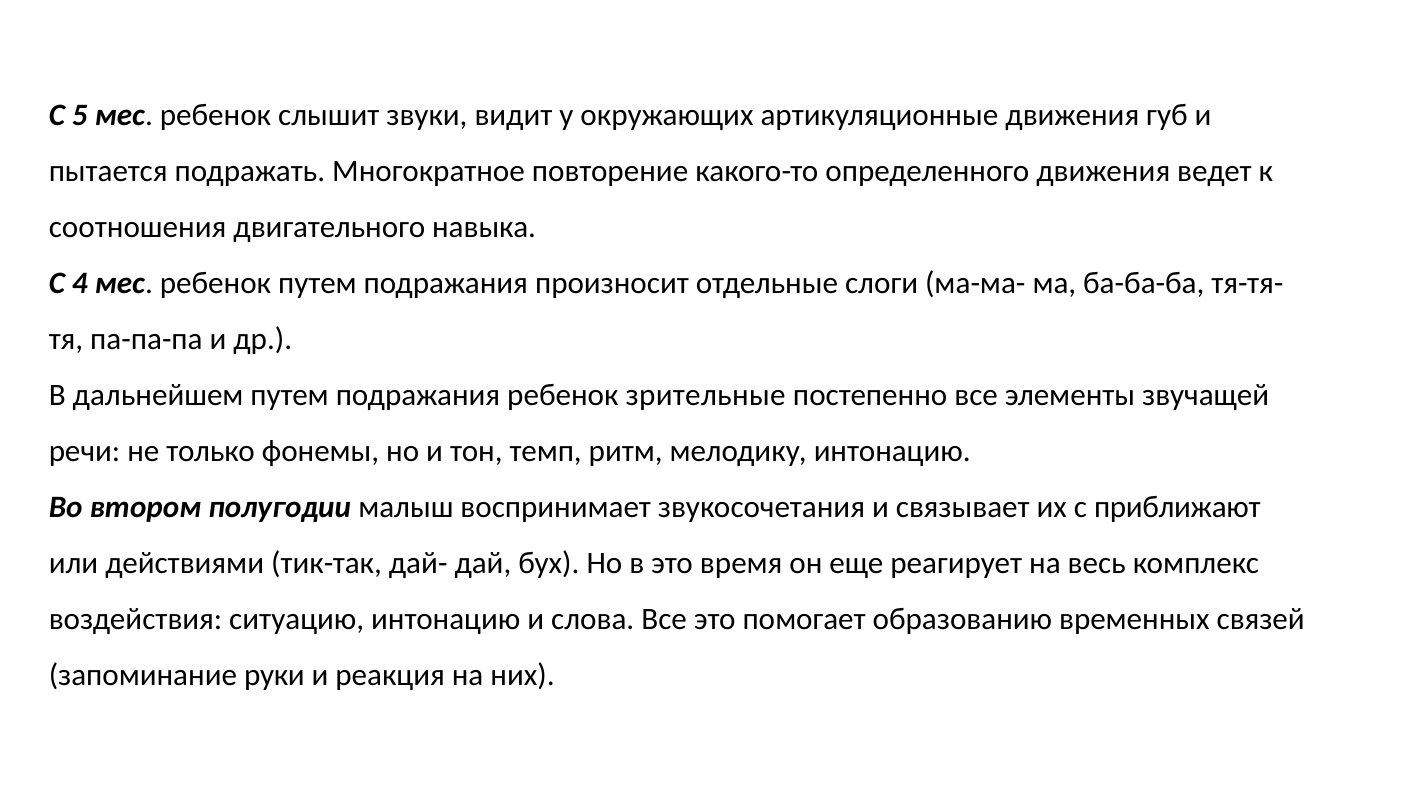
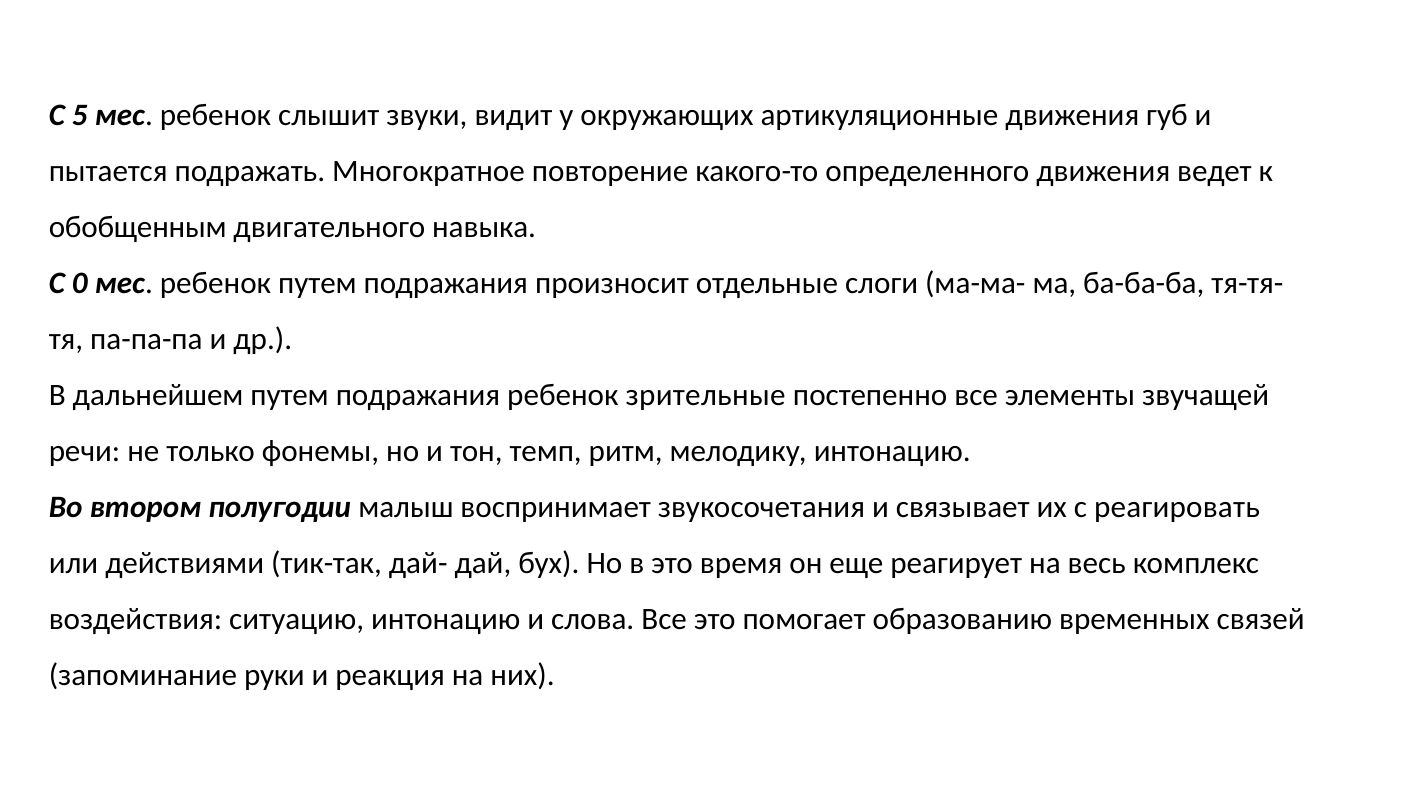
соотношения: соотношения -> обобщенным (138, 228)
4: 4 -> 0 (80, 284)
приближают: приближают -> реагировать (1177, 508)
